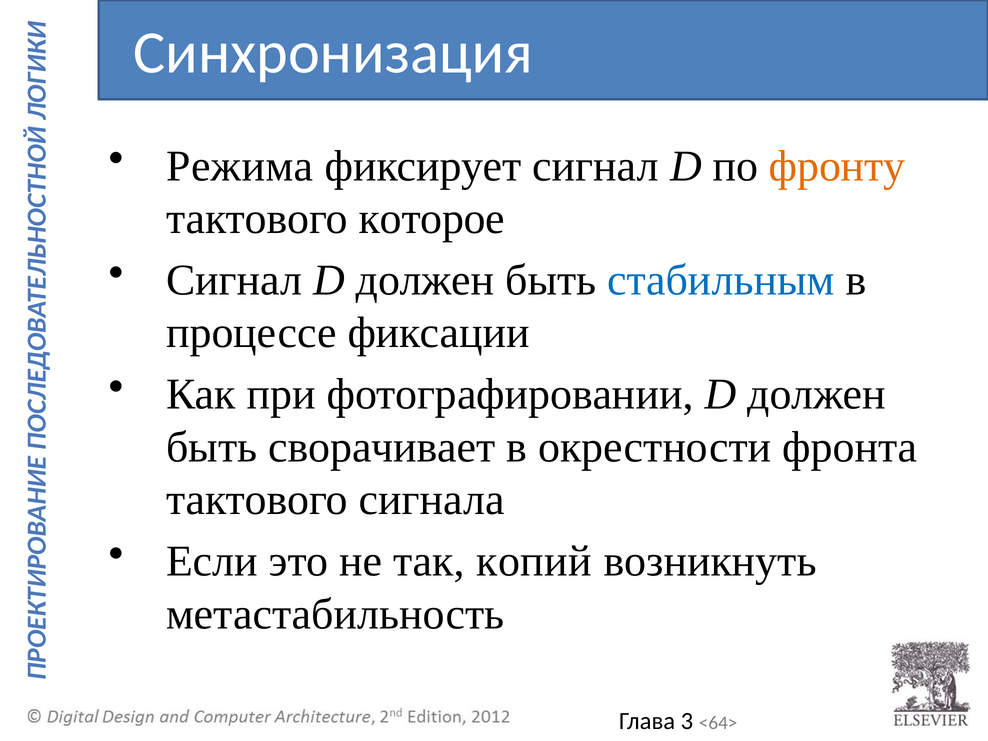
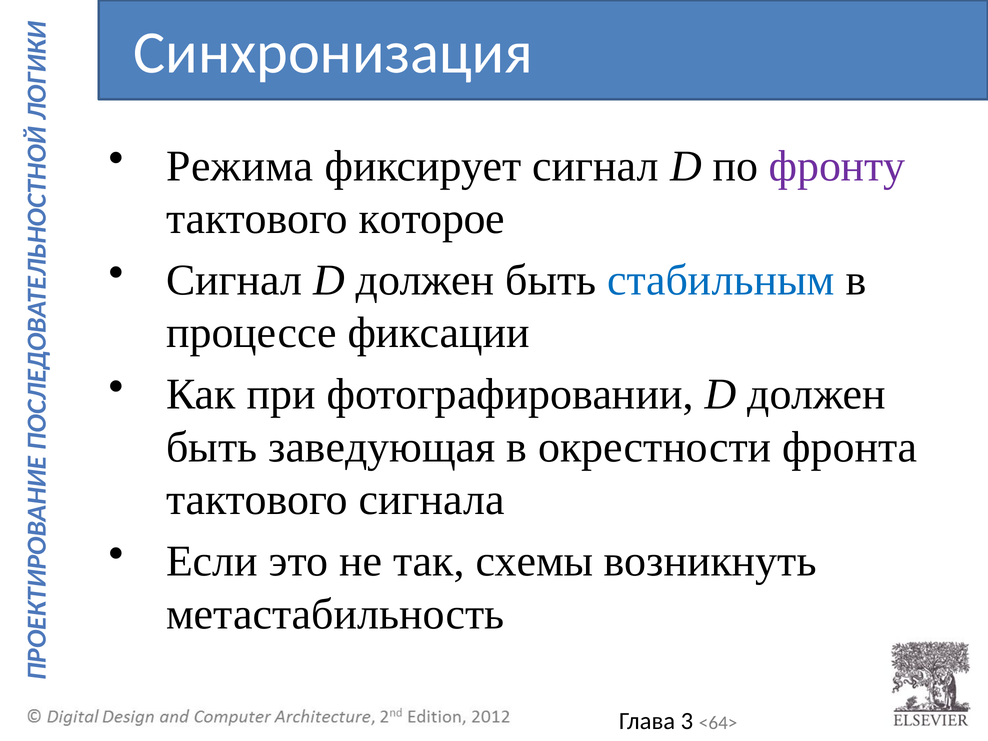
фронту colour: orange -> purple (837, 166)
сворачивает: сворачивает -> заведующая (382, 447)
копий: копий -> схемы (534, 561)
